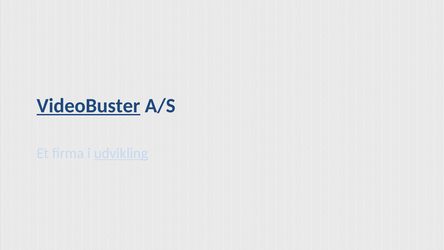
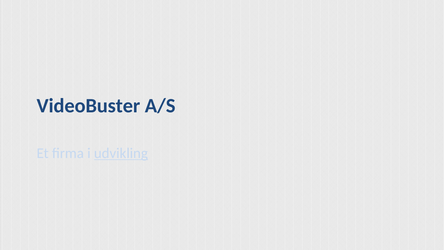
VideoBuster underline: present -> none (88, 106)
